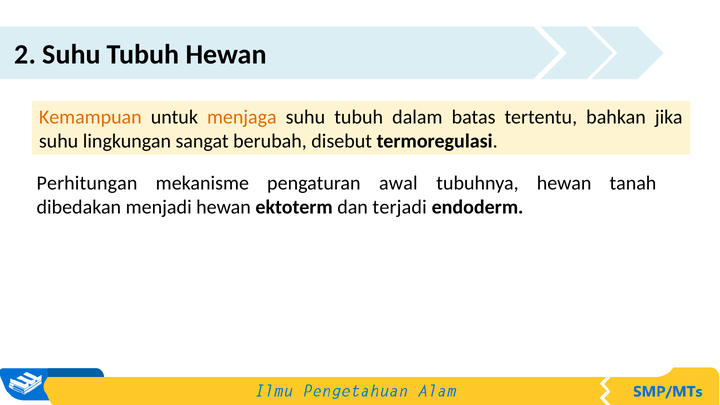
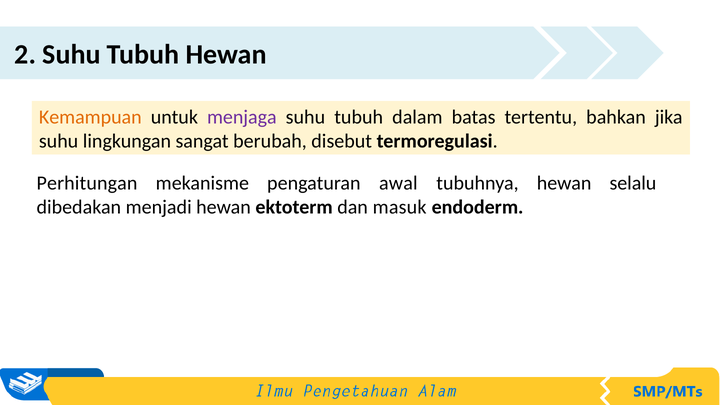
menjaga colour: orange -> purple (242, 117)
tanah: tanah -> selalu (633, 183)
terjadi: terjadi -> masuk (400, 207)
